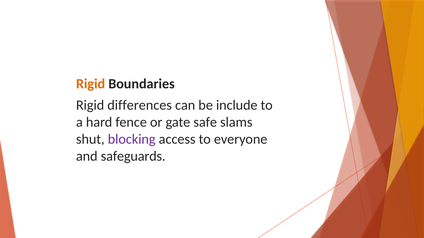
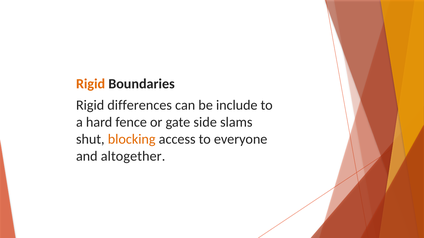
safe: safe -> side (205, 122)
blocking colour: purple -> orange (132, 139)
safeguards: safeguards -> altogether (133, 156)
